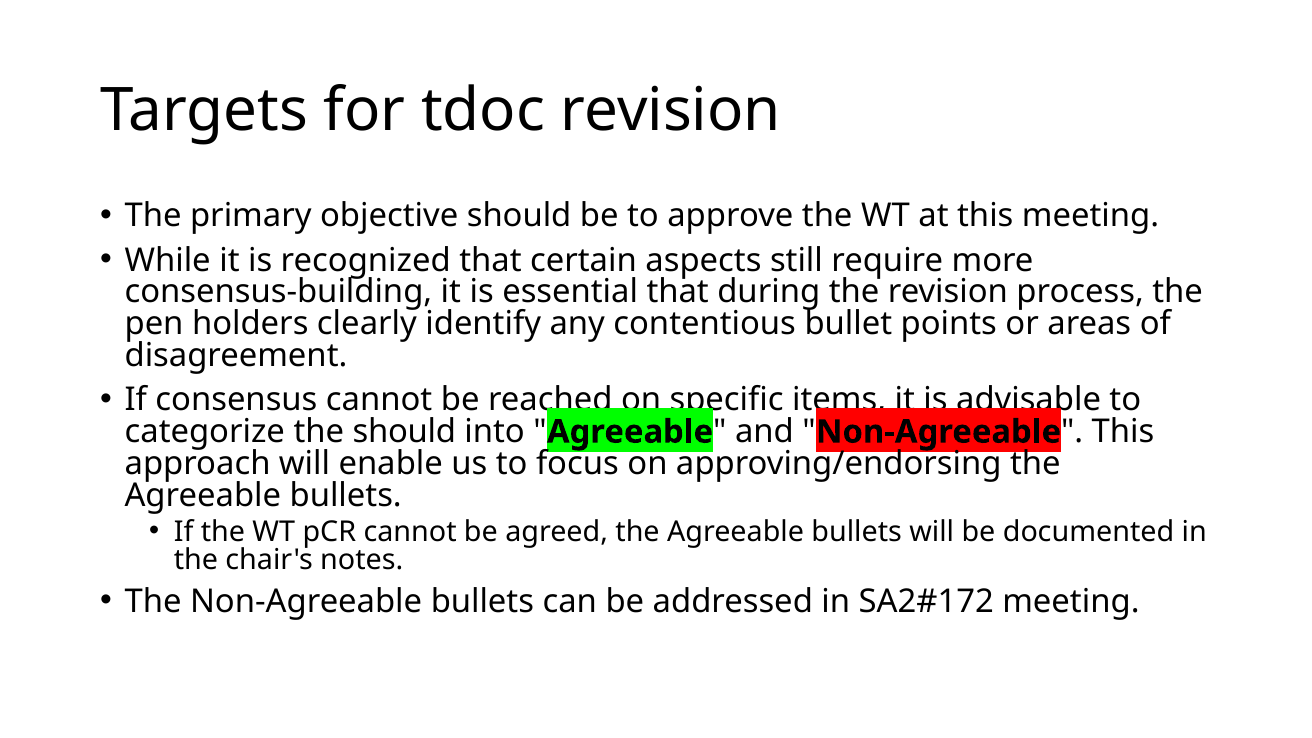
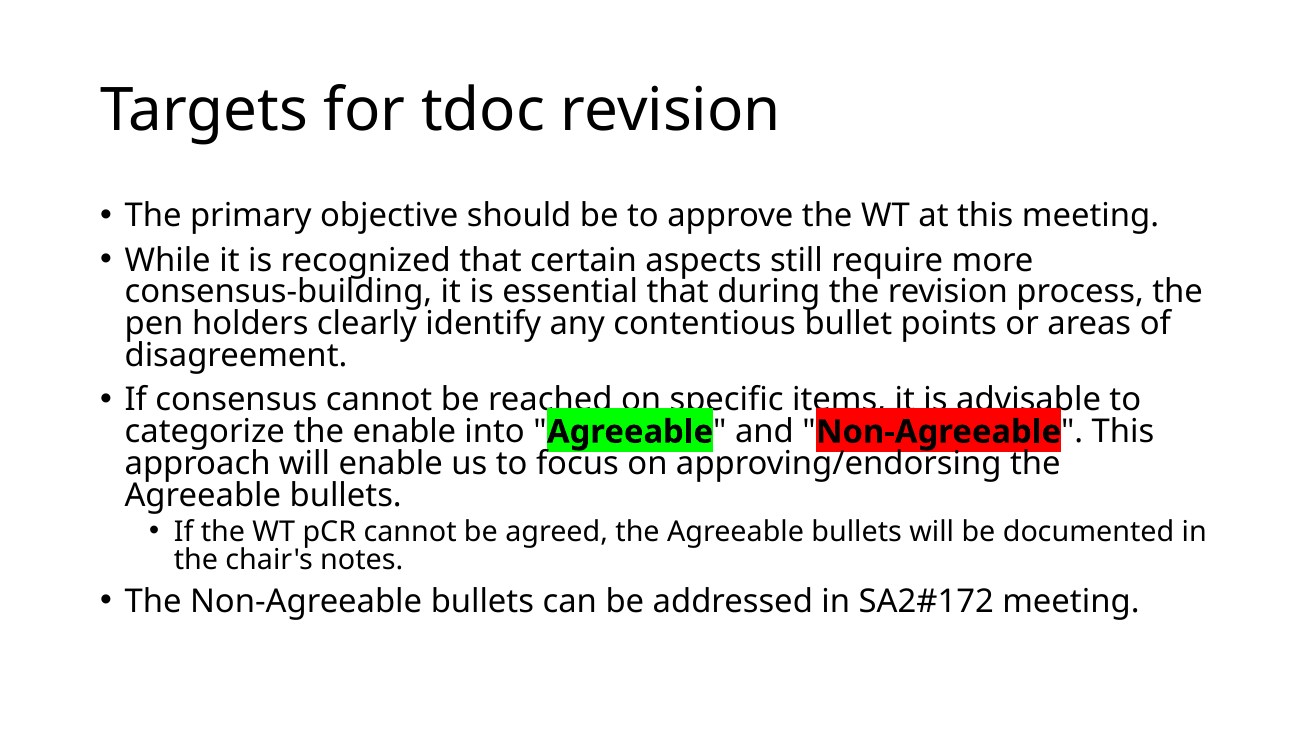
the should: should -> enable (404, 432)
